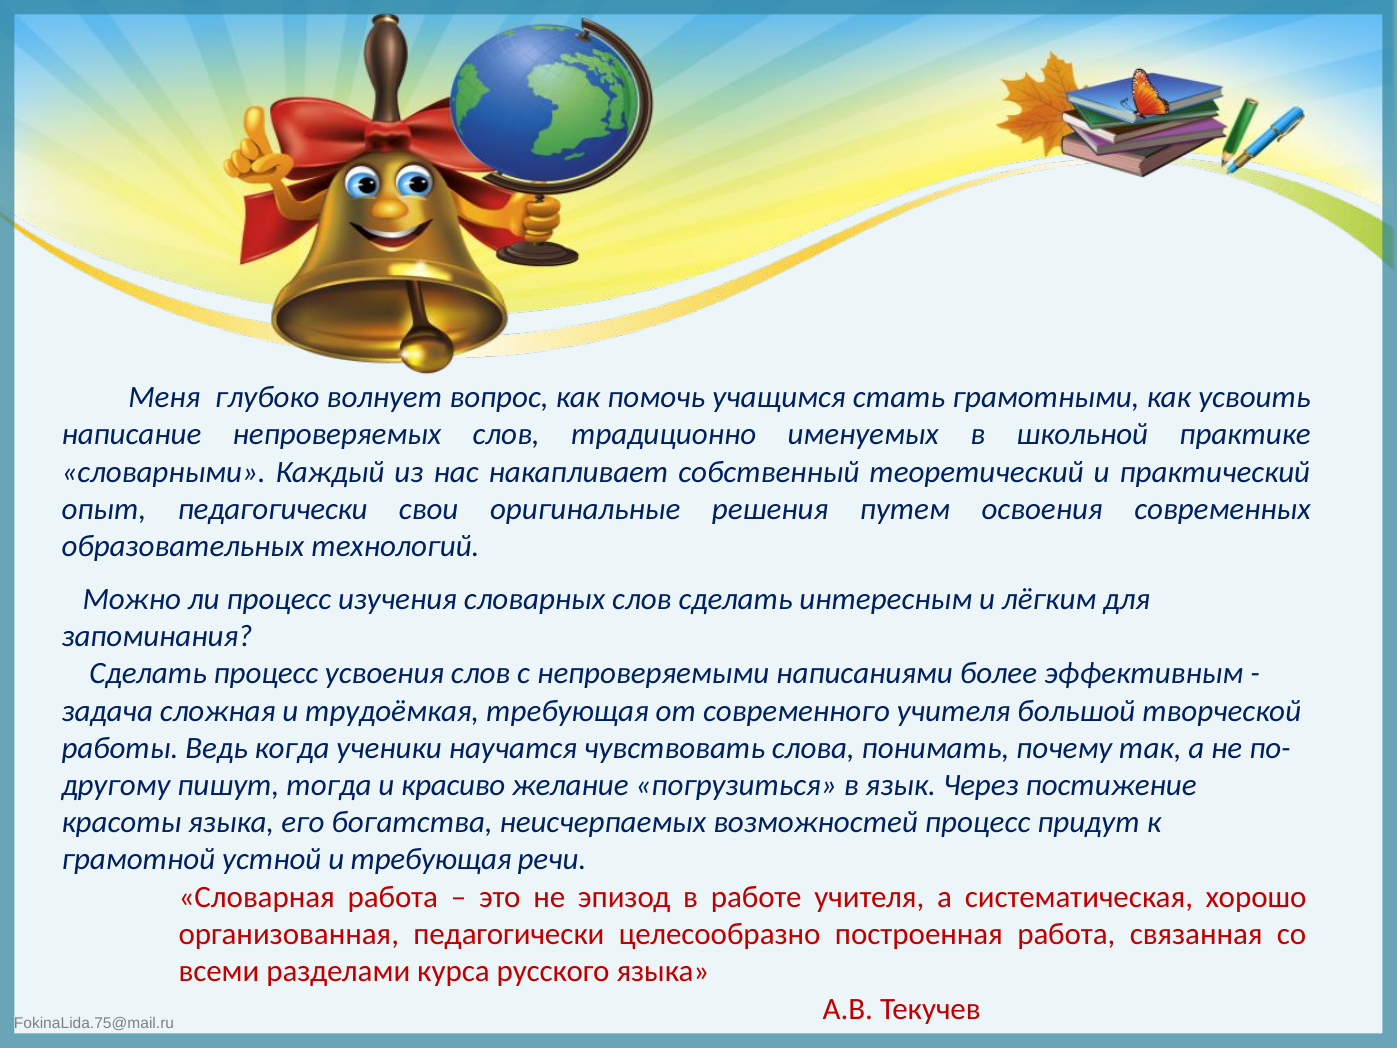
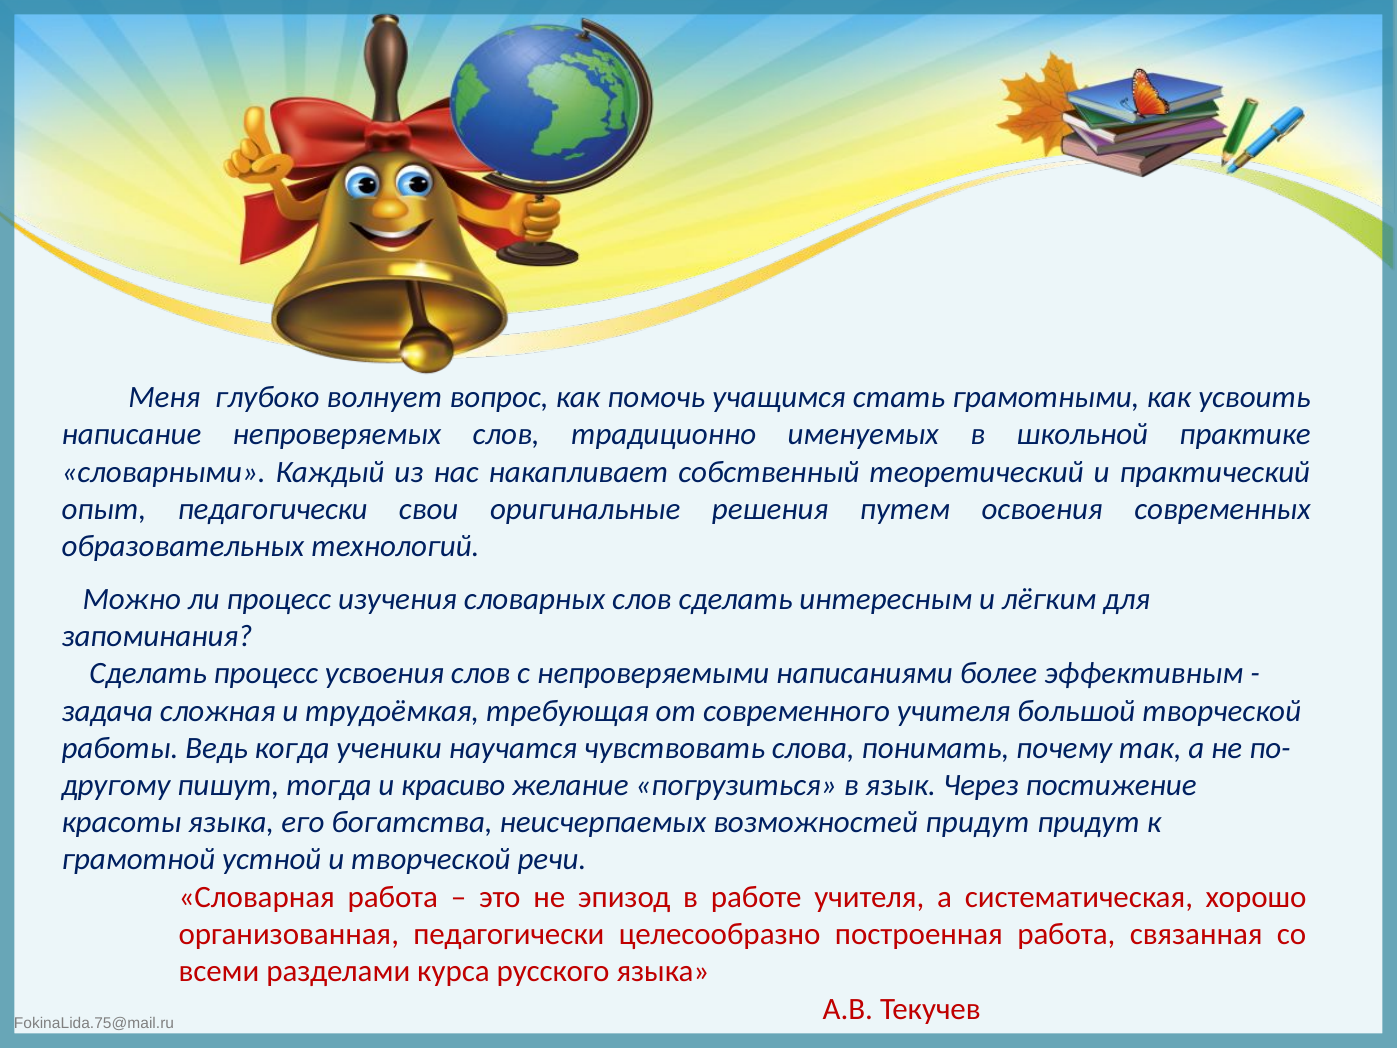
возможностей процесс: процесс -> придут (978, 822)
и требующая: требующая -> творческой (431, 860)
